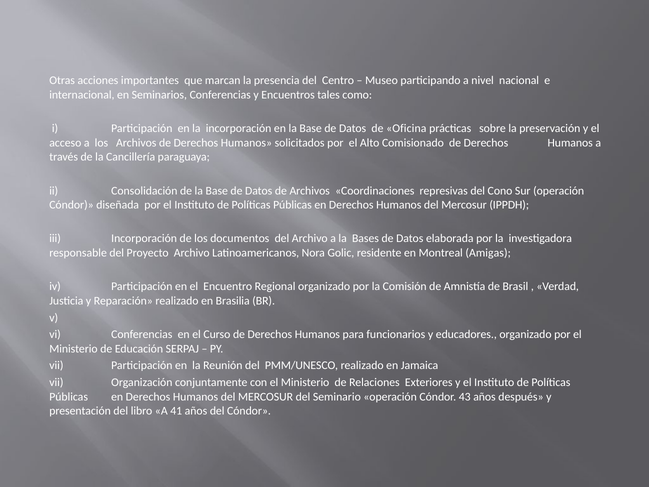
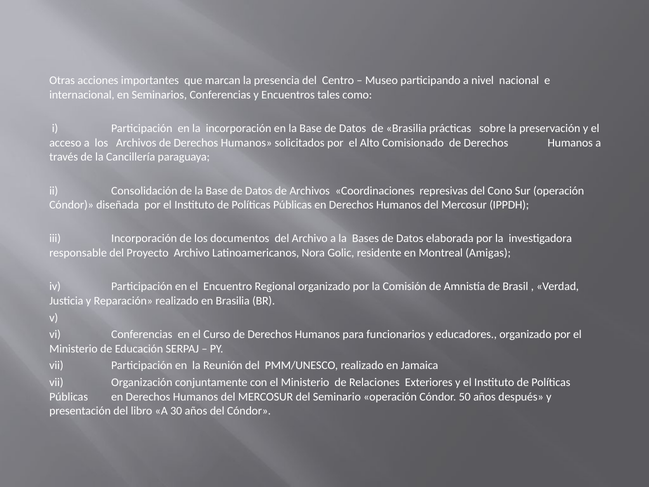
de Oficina: Oficina -> Brasilia (406, 128)
43: 43 -> 50 (465, 396)
41: 41 -> 30 (176, 411)
